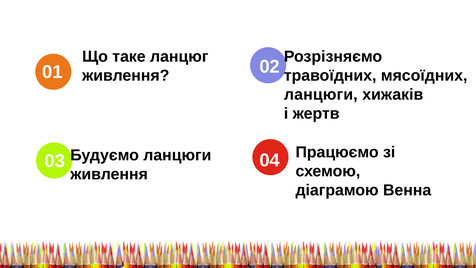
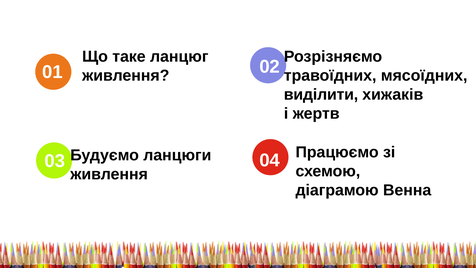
ланцюги: ланцюги -> виділити (321, 95)
